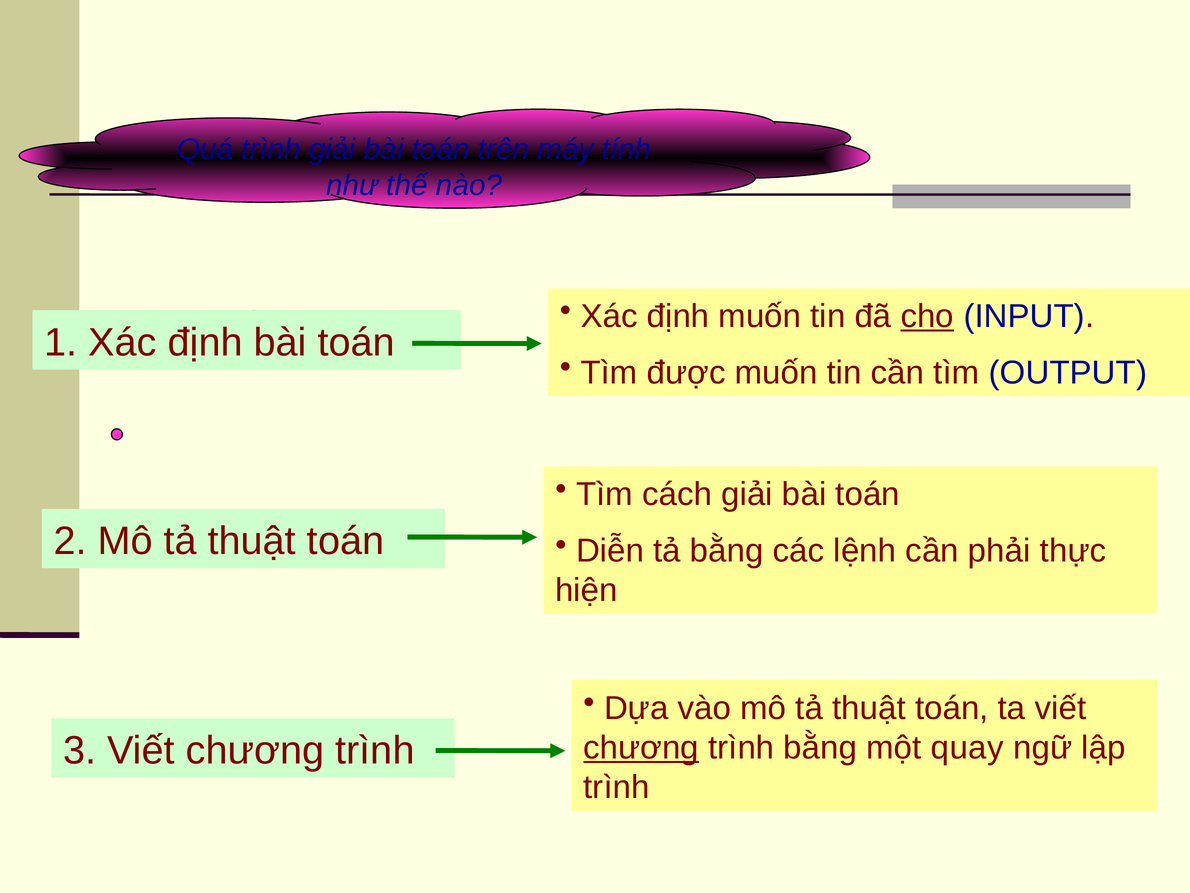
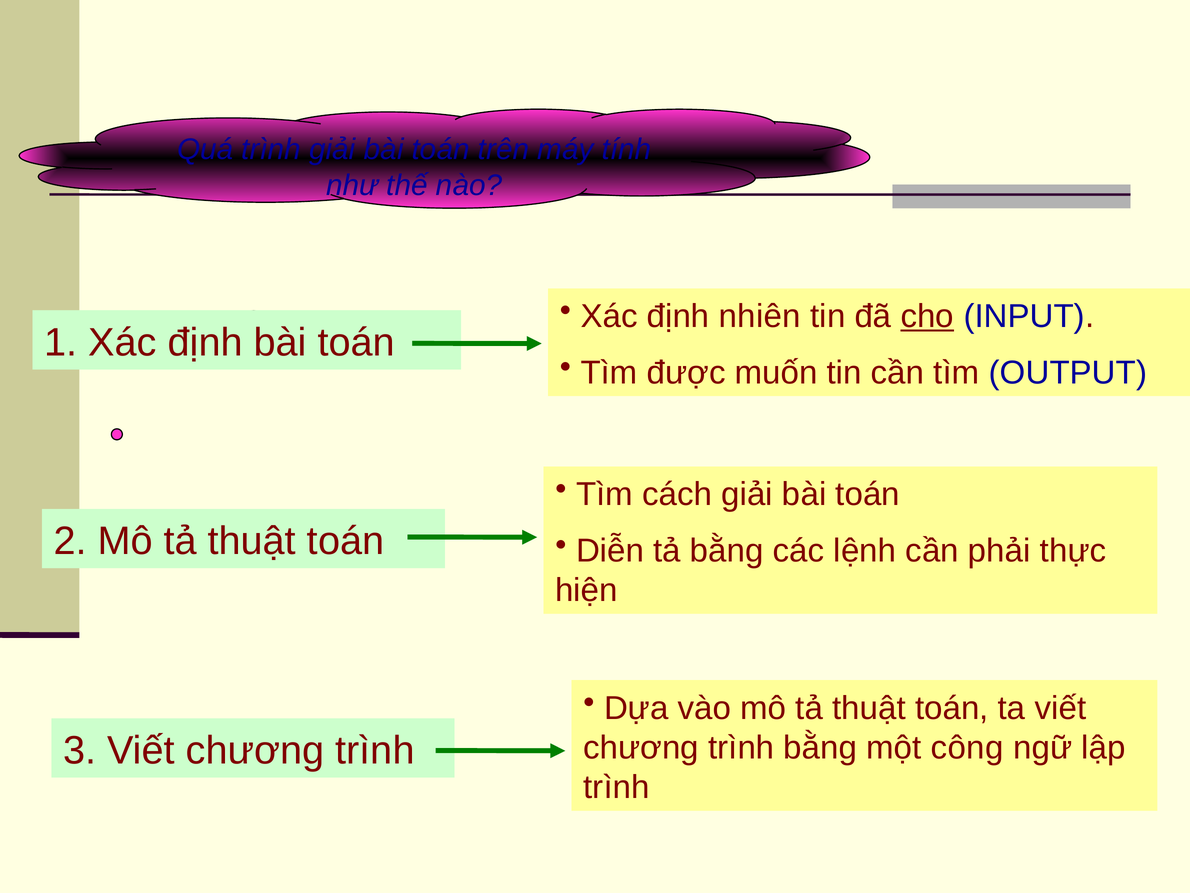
định muốn: muốn -> nhiên (760, 316)
chương underline: present -> none (641, 747)
quay: quay -> công (967, 747)
